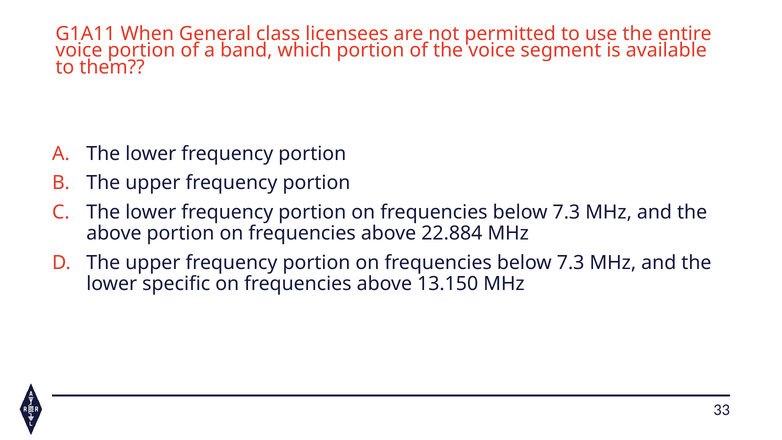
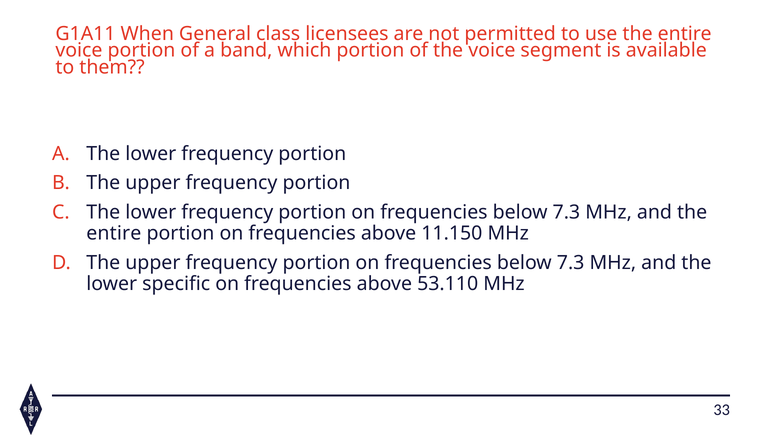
above: above -> entire (114, 233)
22.884: 22.884 -> 11.150 (452, 233)
13.150: 13.150 -> 53.110 (448, 284)
